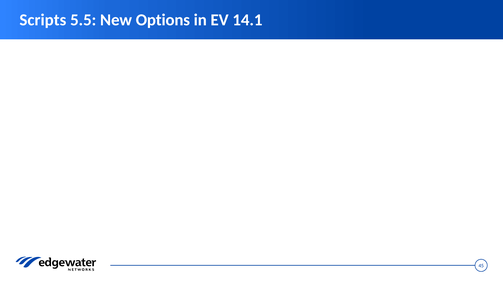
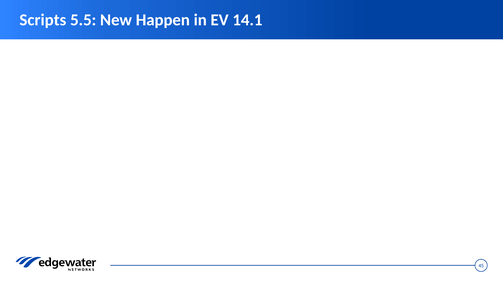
Options: Options -> Happen (163, 20)
